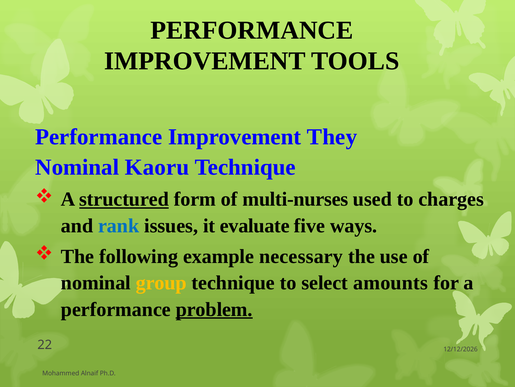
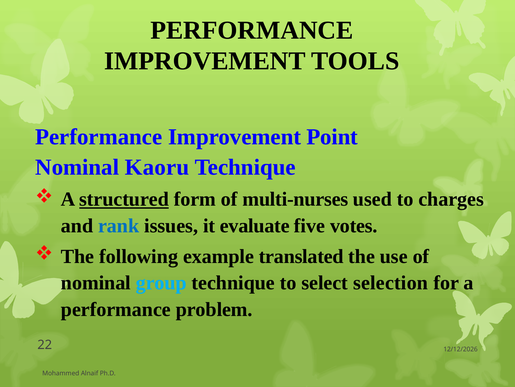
They: They -> Point (332, 137)
ways: ways -> votes (354, 225)
necessary: necessary -> translated (301, 256)
group colour: yellow -> light blue (161, 282)
amounts: amounts -> selection (391, 282)
problem underline: present -> none (214, 309)
